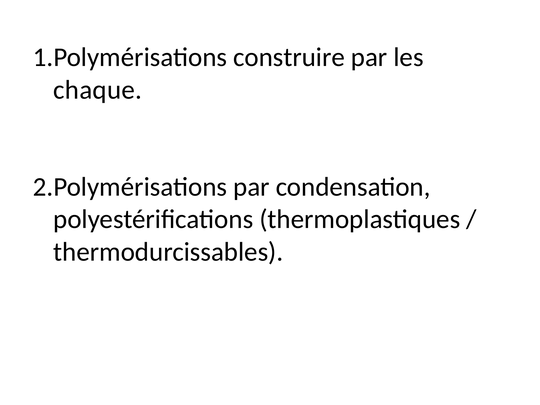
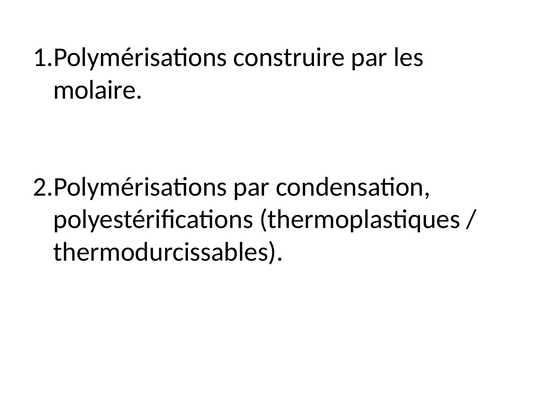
chaque: chaque -> molaire (98, 90)
